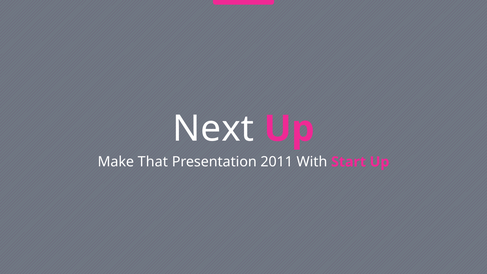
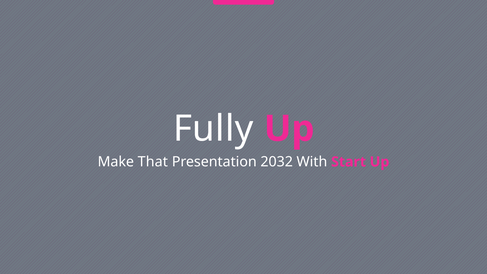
Next: Next -> Fully (213, 129)
2011: 2011 -> 2032 (277, 162)
